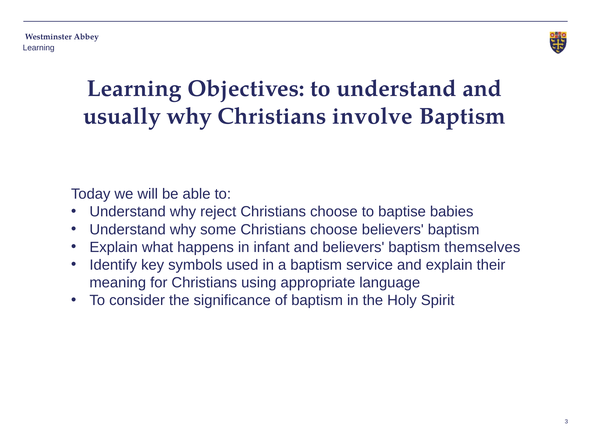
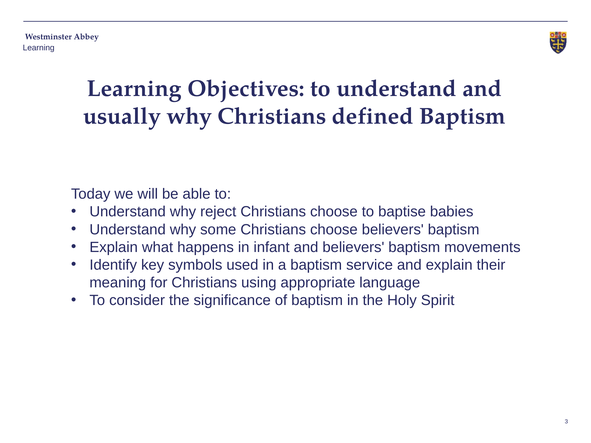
involve: involve -> defined (373, 116)
themselves: themselves -> movements (482, 247)
